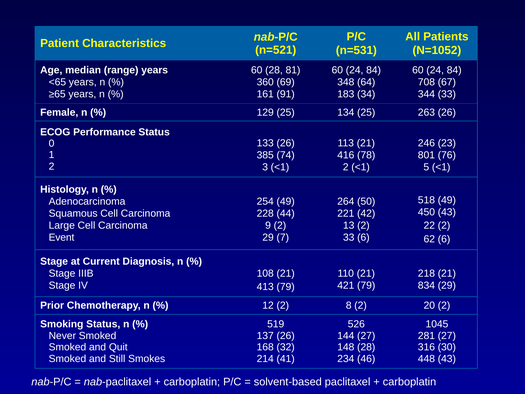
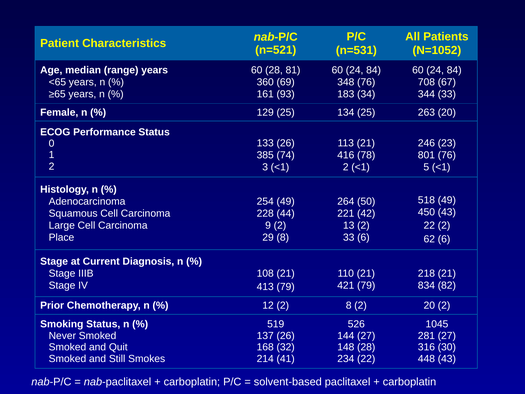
348 64: 64 -> 76 (366, 82)
91: 91 -> 93 (286, 94)
263 26: 26 -> 20 (447, 112)
Event: Event -> Place (61, 237)
29 7: 7 -> 8 (283, 237)
834 29: 29 -> 82 (447, 285)
234 46: 46 -> 22 (366, 358)
